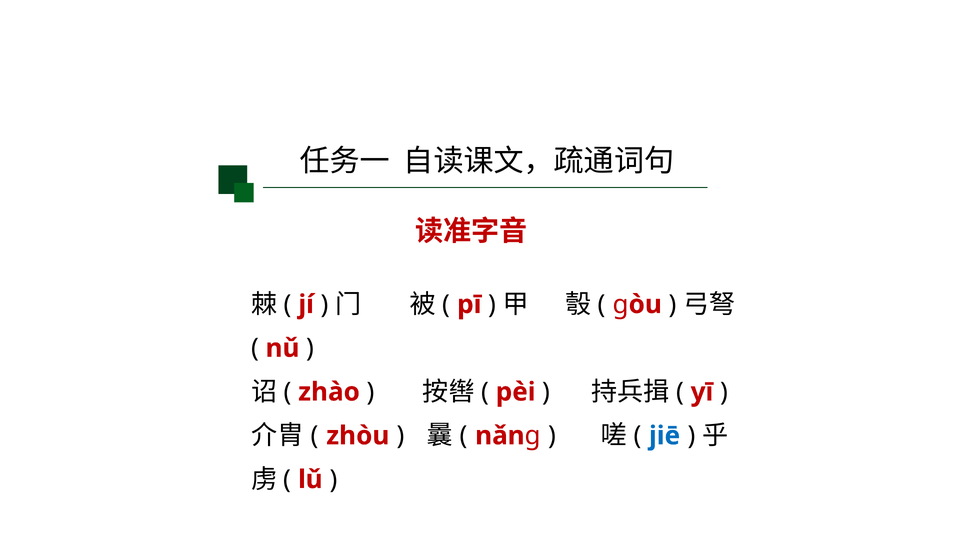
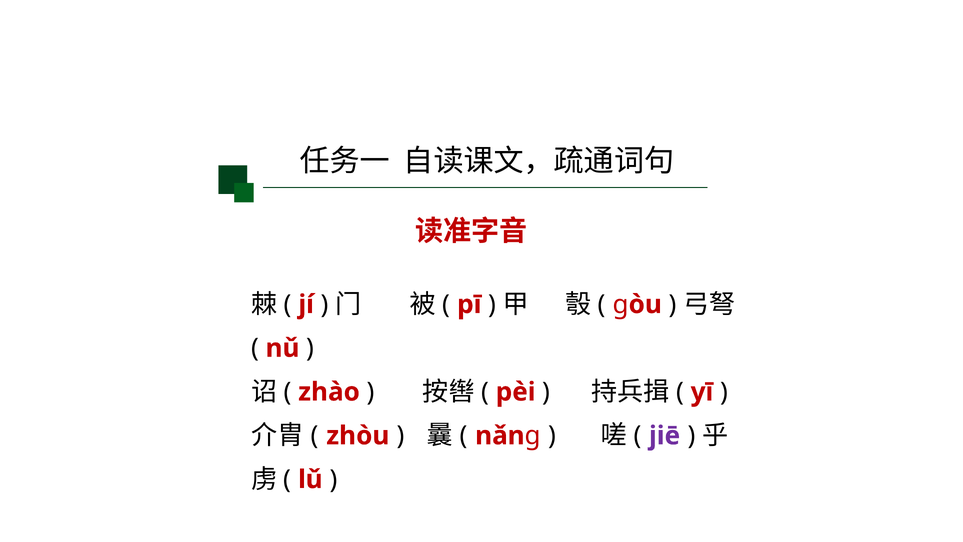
jiē colour: blue -> purple (665, 435)
